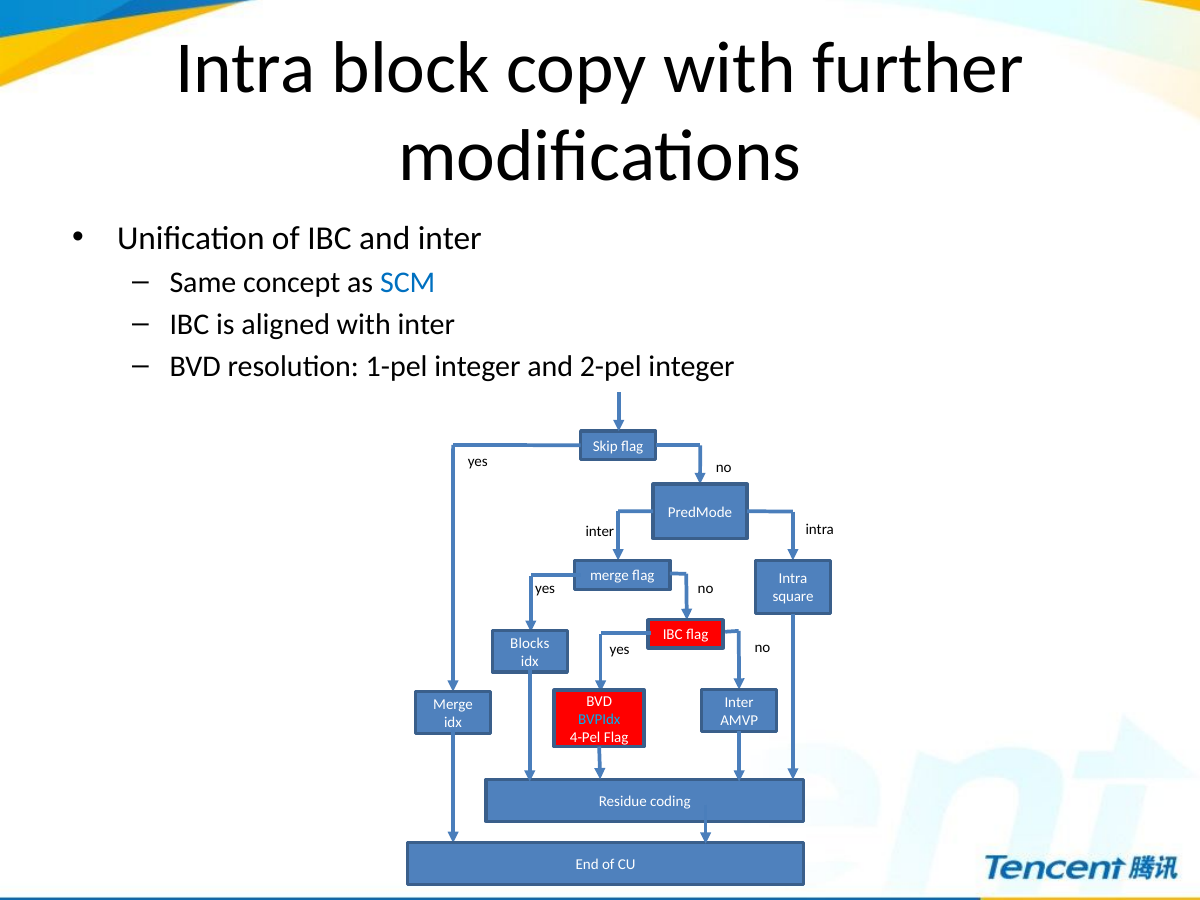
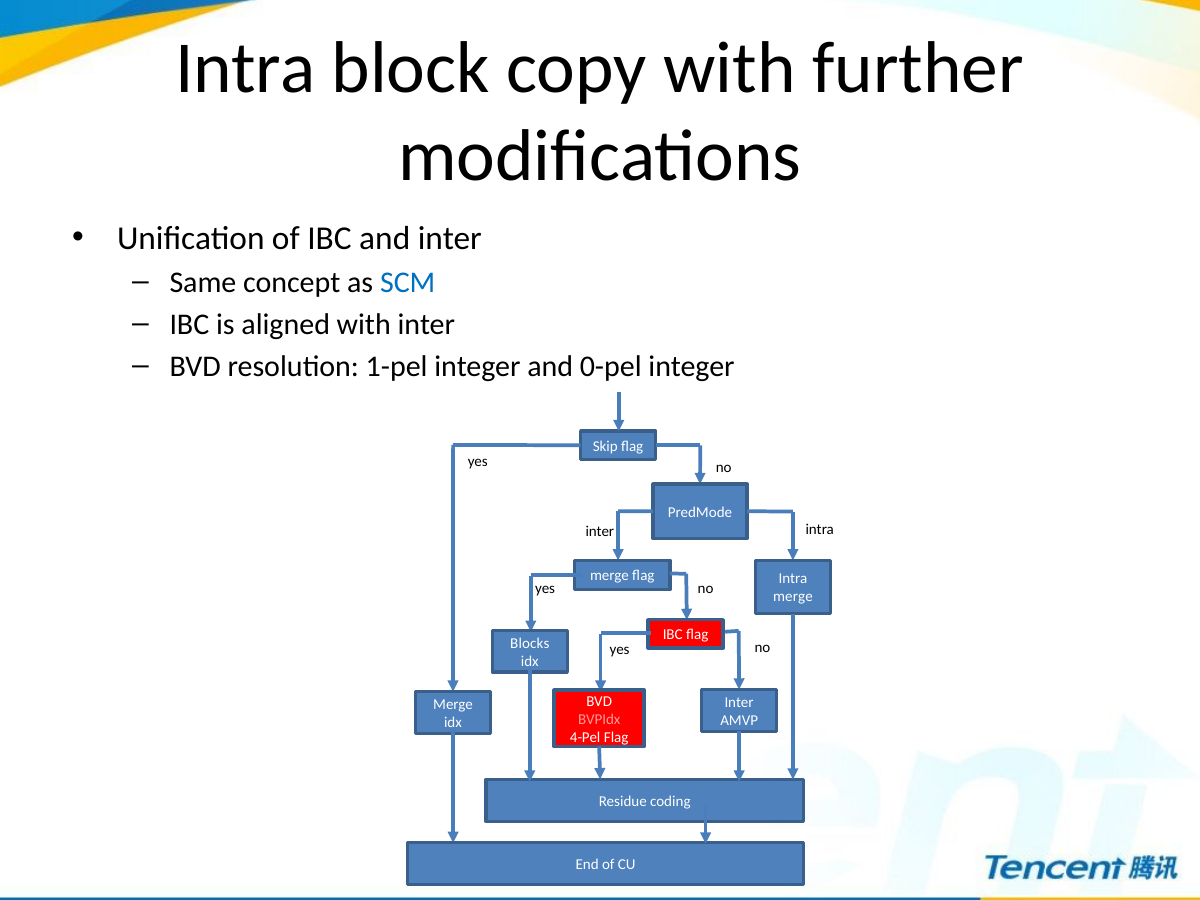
2-pel: 2-pel -> 0-pel (611, 366)
square: square -> merge (793, 597)
BVPIdx colour: light blue -> pink (599, 719)
